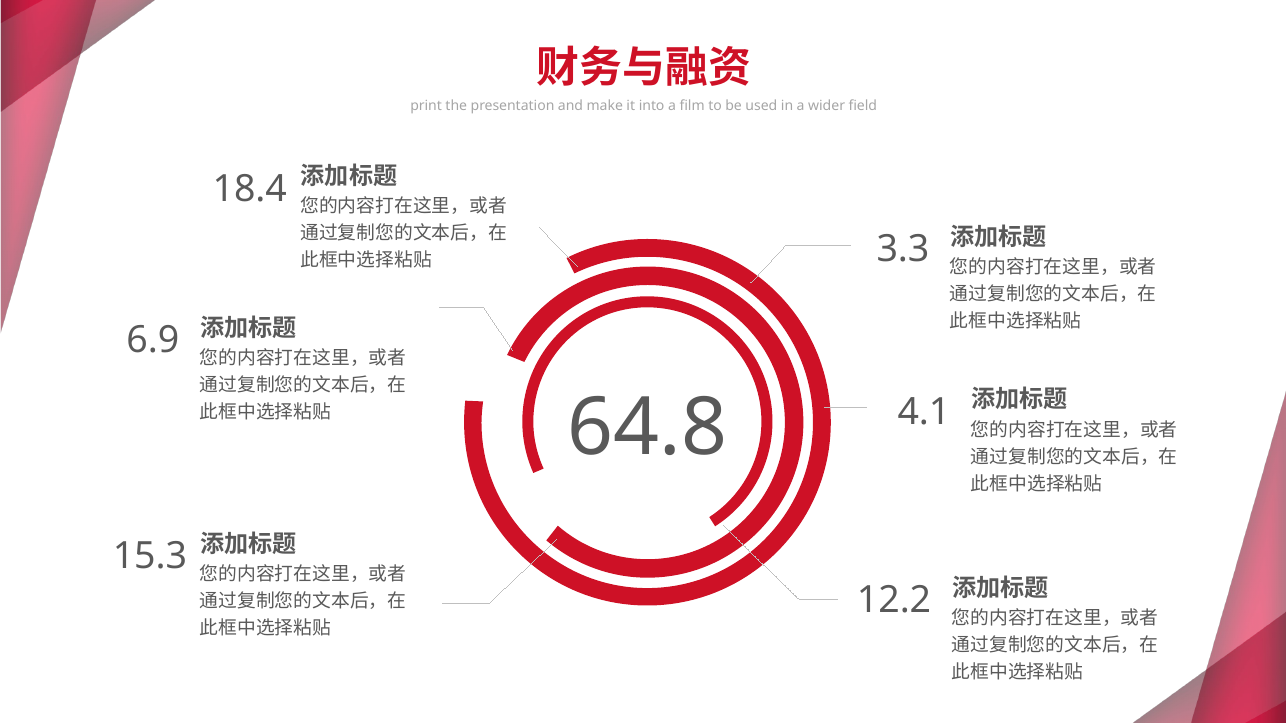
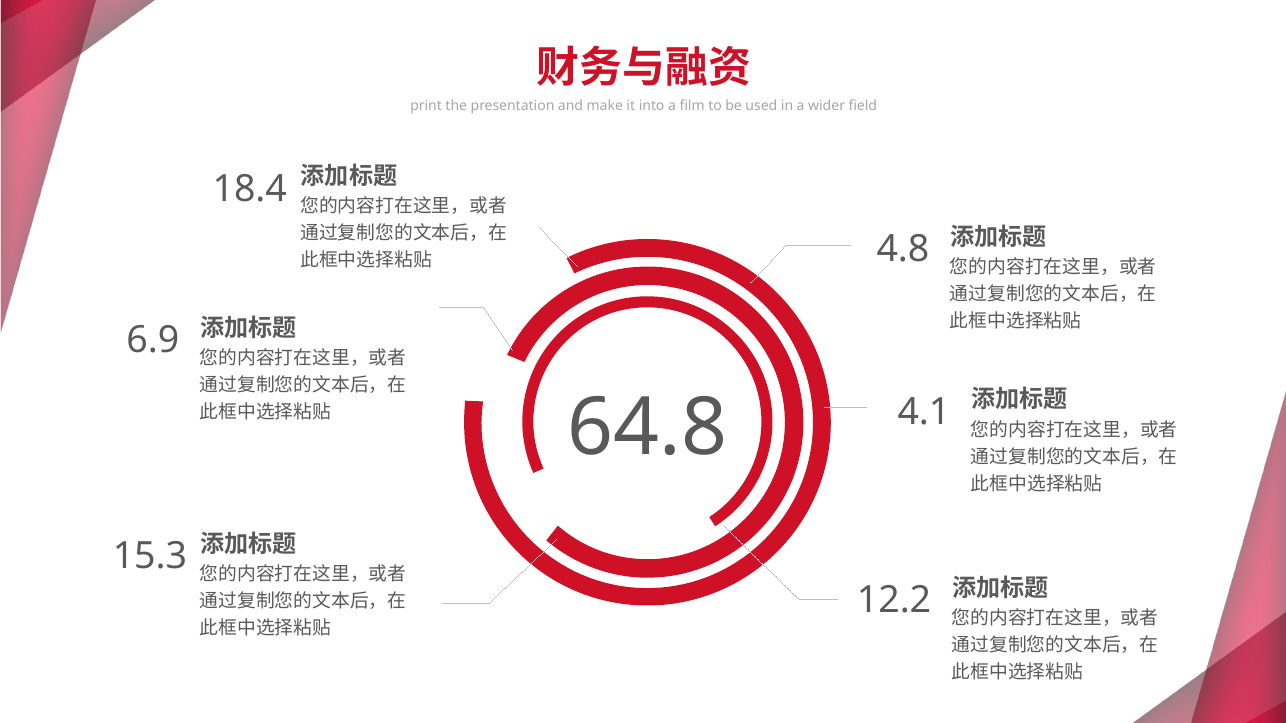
3.3: 3.3 -> 4.8 (903, 250)
